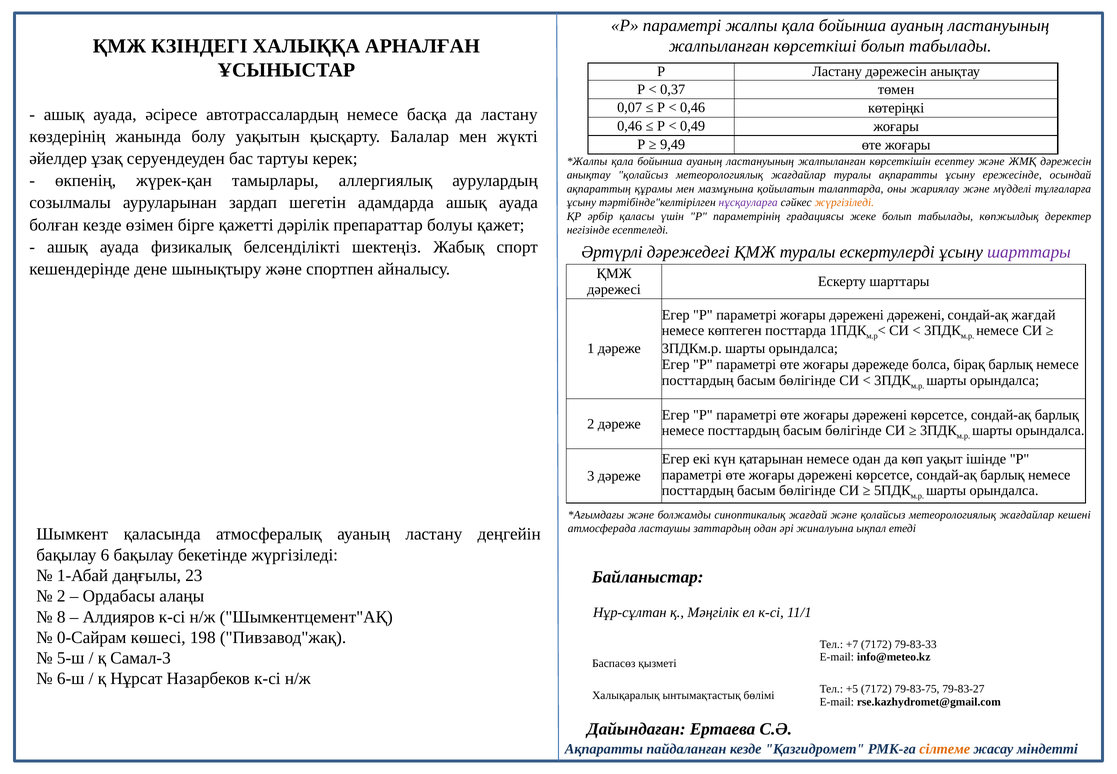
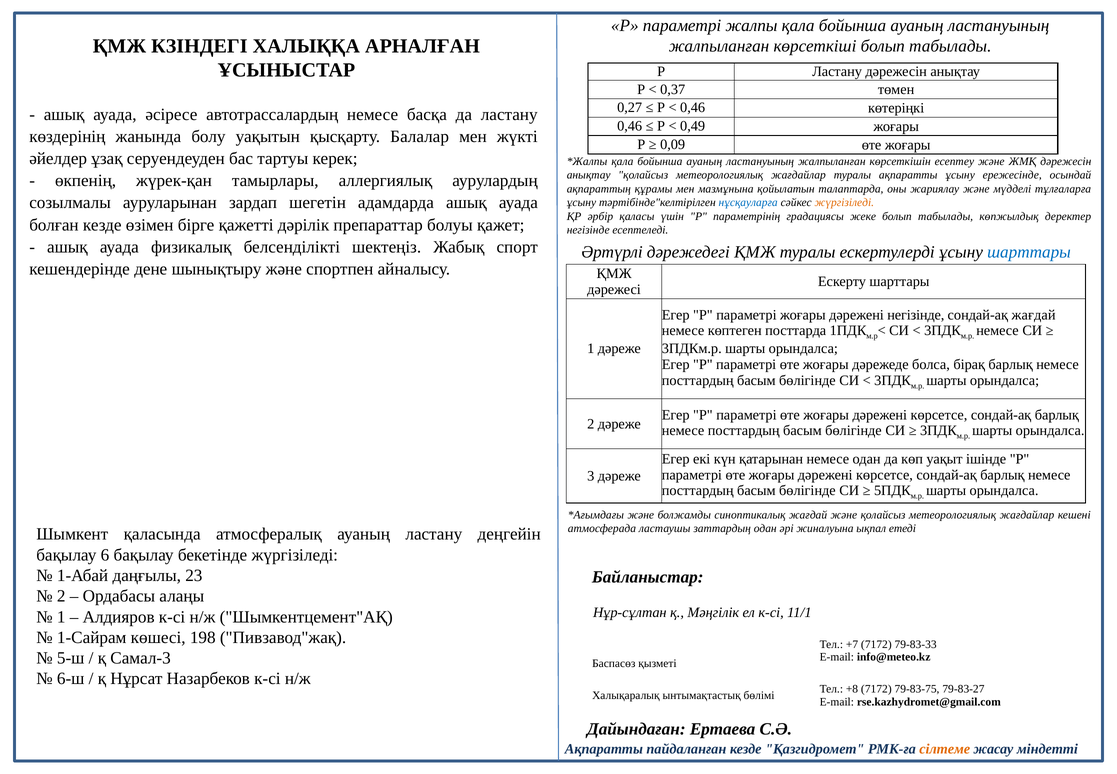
0,07: 0,07 -> 0,27 (630, 108)
9,49: 9,49 -> 0,09 (673, 144)
нұсқауларға colour: purple -> blue (748, 202)
шарттары colour: purple -> blue (1029, 252)
дәрежені дәрежені: дәрежені -> негізінде (916, 315)
8: 8 -> 1 (61, 616)
0-Сайрам: 0-Сайрам -> 1-Сайрам (92, 637)
+5: +5 -> +8 (852, 688)
